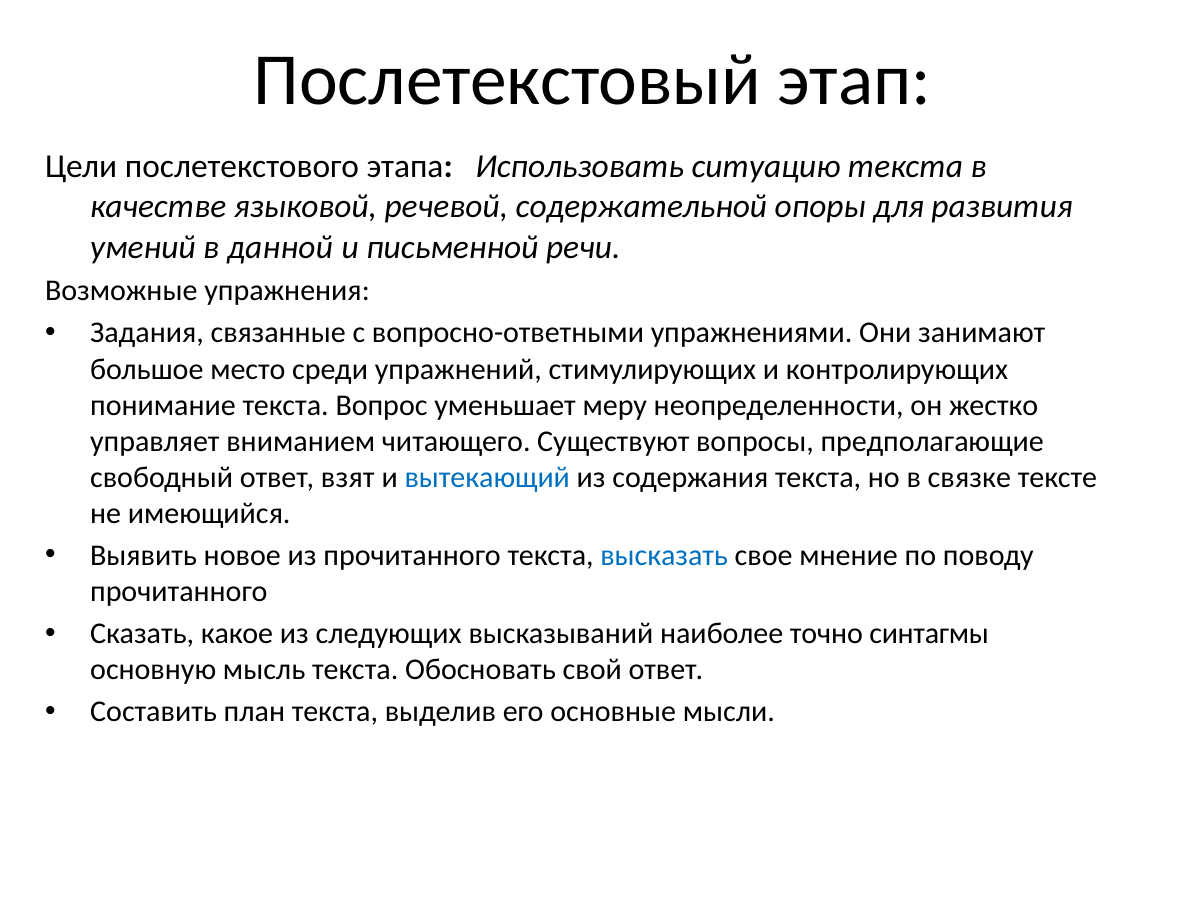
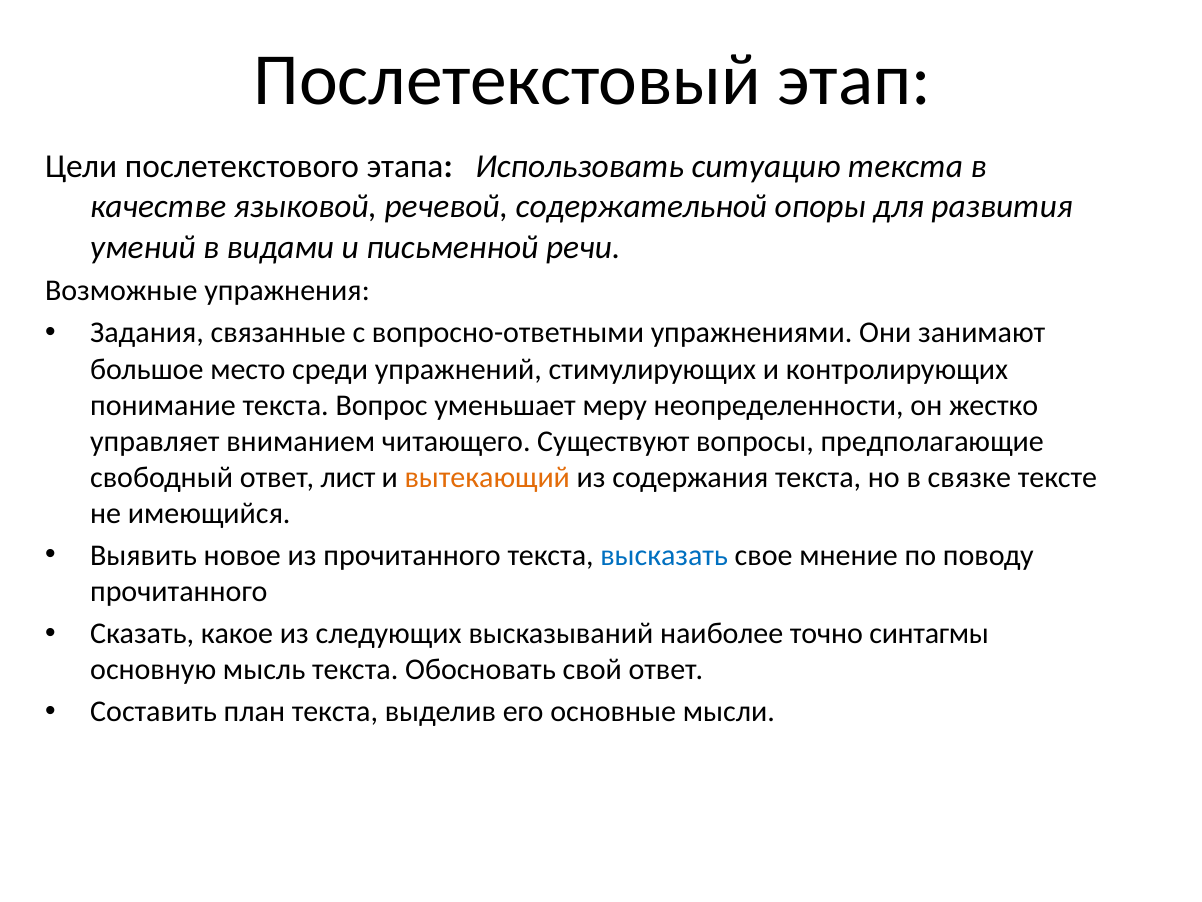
данной: данной -> видами (280, 247)
взят: взят -> лист (348, 477)
вытекающий colour: blue -> orange (487, 477)
